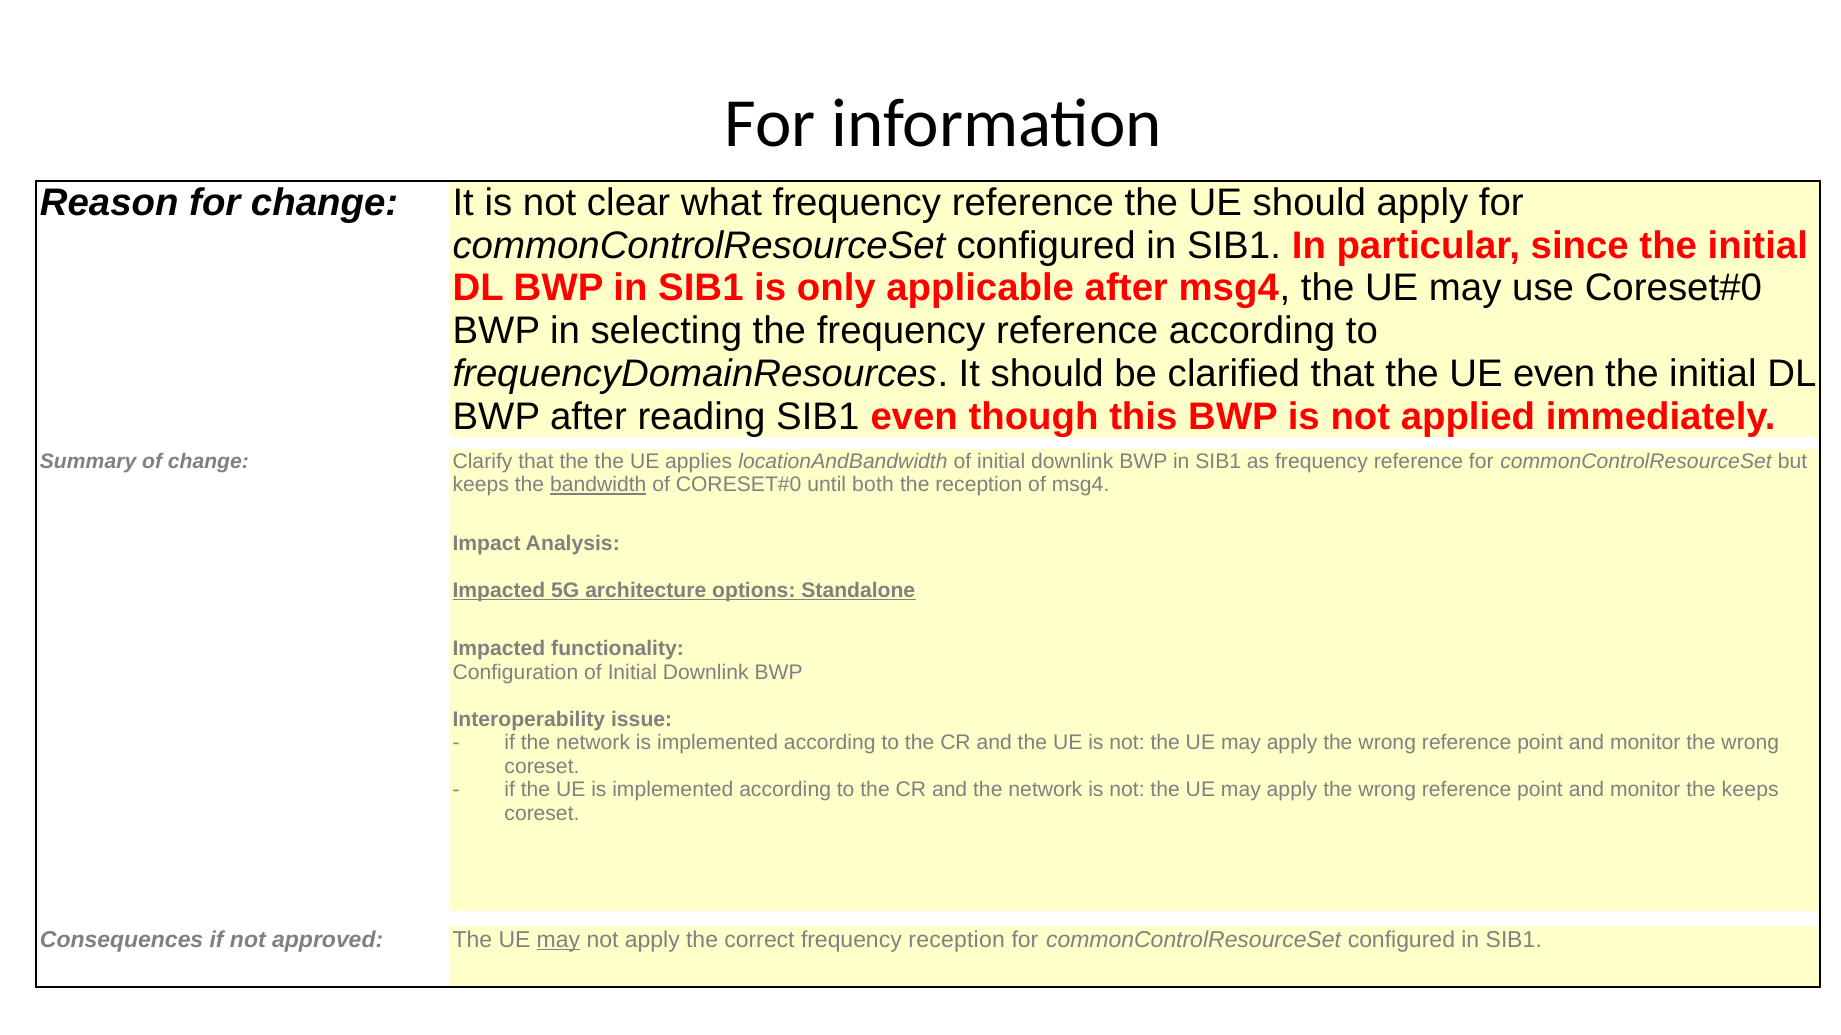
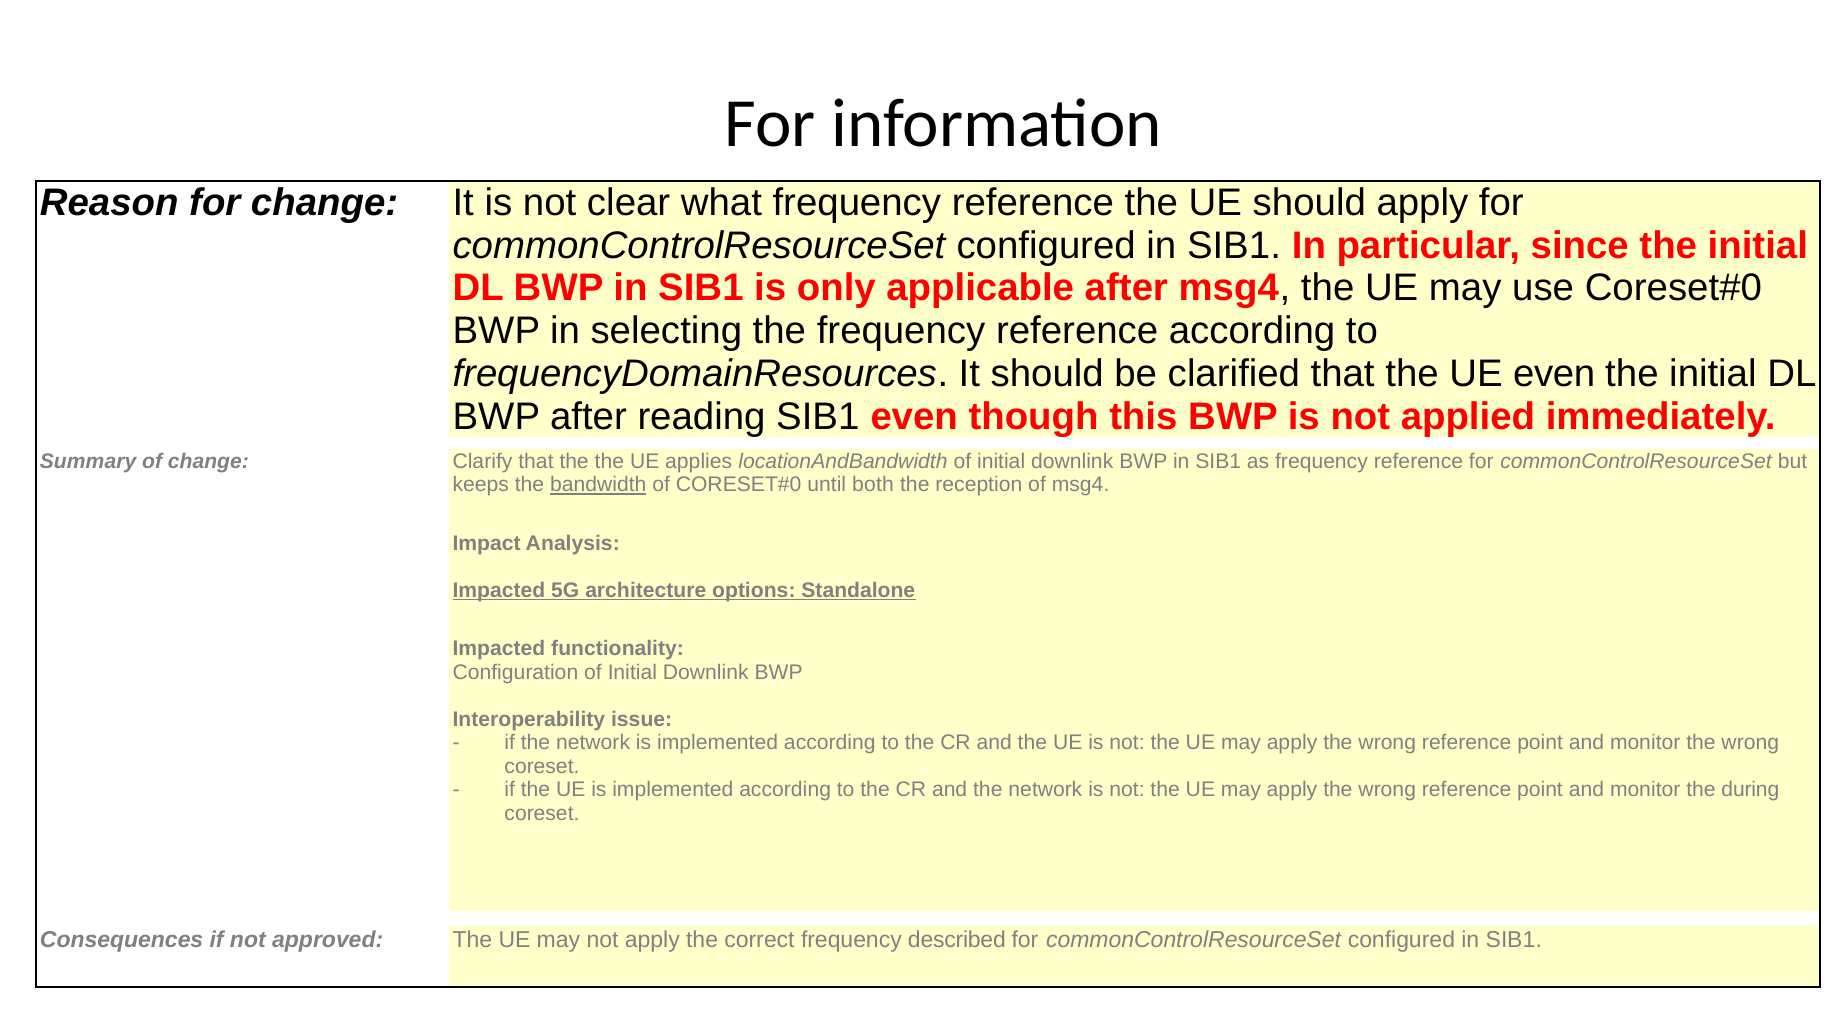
the keeps: keeps -> during (1750, 790)
may underline: present -> none (558, 940)
frequency reception: reception -> described (957, 940)
